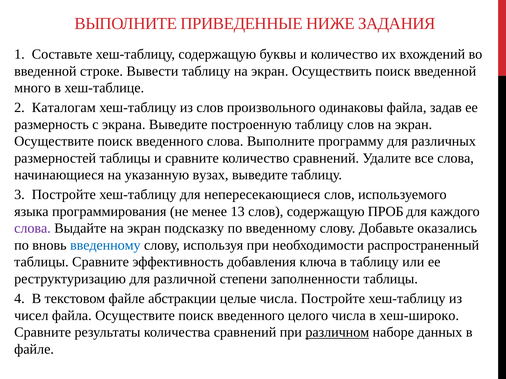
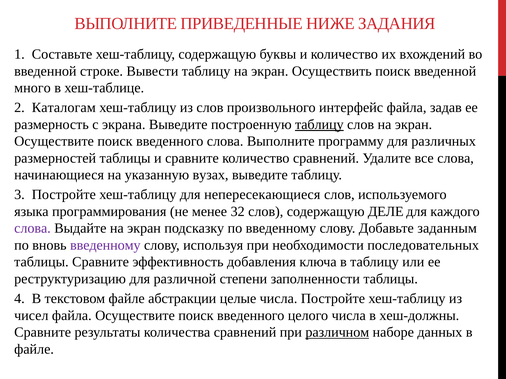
одинаковы: одинаковы -> интерфейс (351, 108)
таблицу underline: none -> present (319, 125)
13: 13 -> 32 (238, 212)
ПРОБ: ПРОБ -> ДЕЛЕ (386, 212)
оказались: оказались -> заданным (447, 229)
введенному colour: blue -> purple (105, 245)
распространенный: распространенный -> последовательных (423, 245)
хеш-широко: хеш-широко -> хеш-должны (419, 316)
